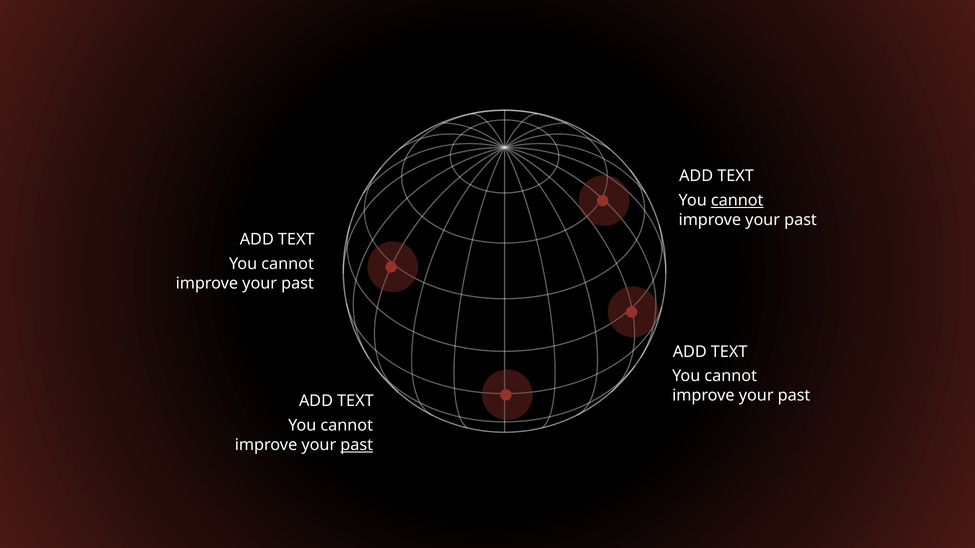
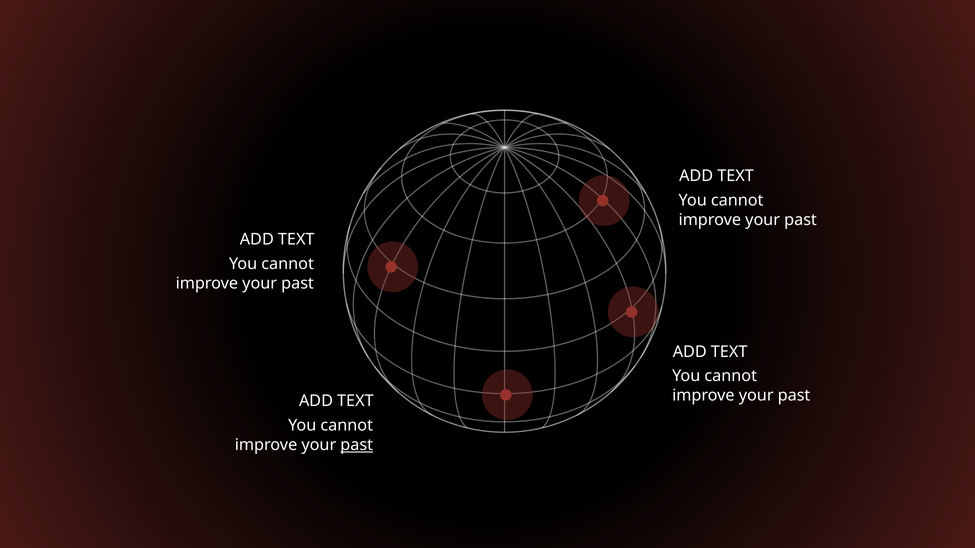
cannot underline: present -> none (737, 201)
